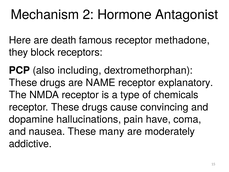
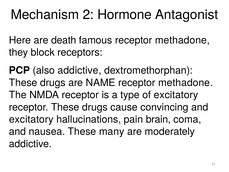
also including: including -> addictive (79, 70)
explanatory: explanatory -> methadone (186, 83)
of chemicals: chemicals -> excitatory (176, 95)
dopamine: dopamine -> excitatory (31, 119)
have: have -> brain (158, 119)
